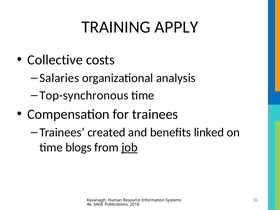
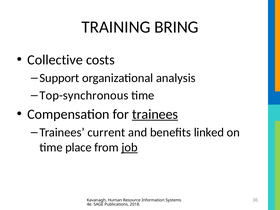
APPLY: APPLY -> BRING (176, 27)
Salaries: Salaries -> Support (59, 78)
trainees underline: none -> present (155, 114)
created: created -> current (106, 132)
blogs: blogs -> place (78, 147)
